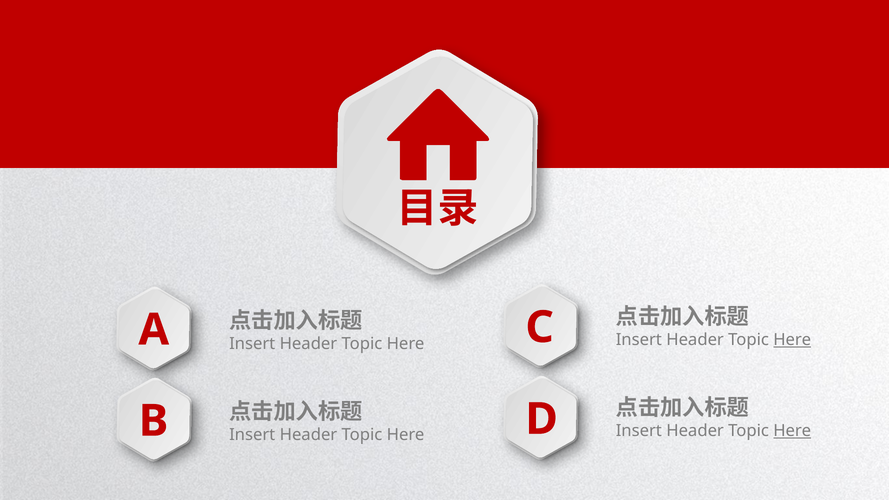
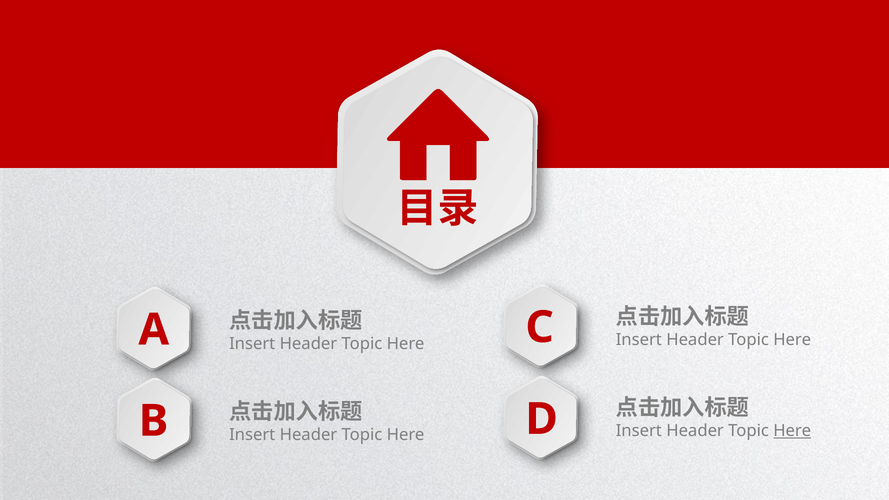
Here underline: present -> none (792, 340)
